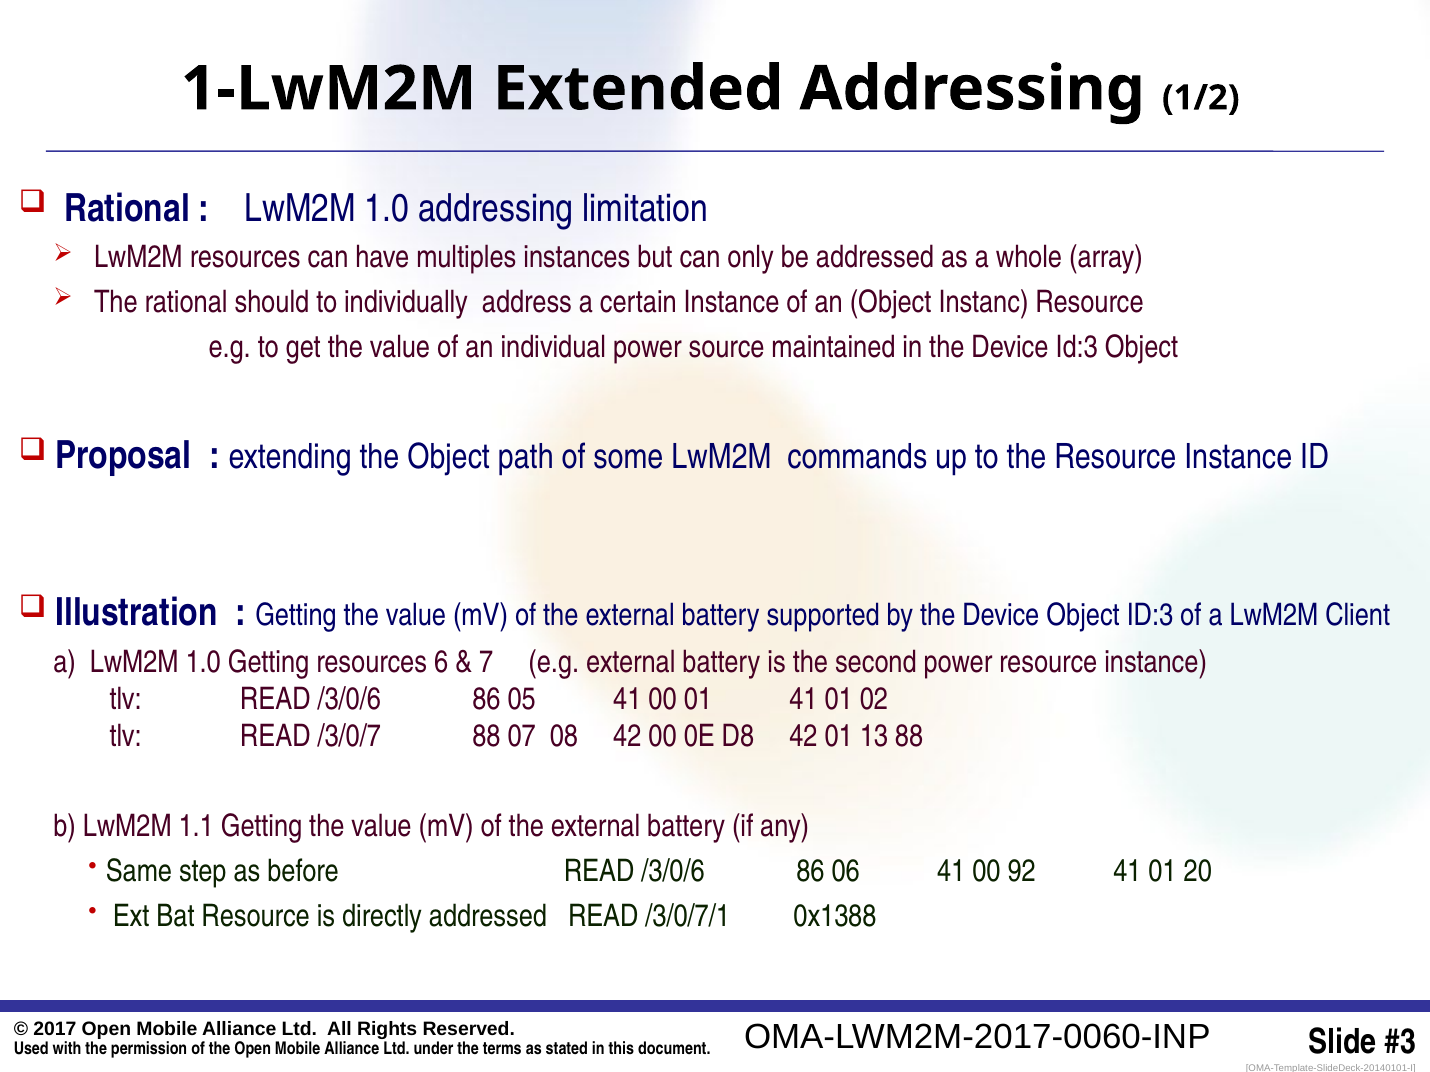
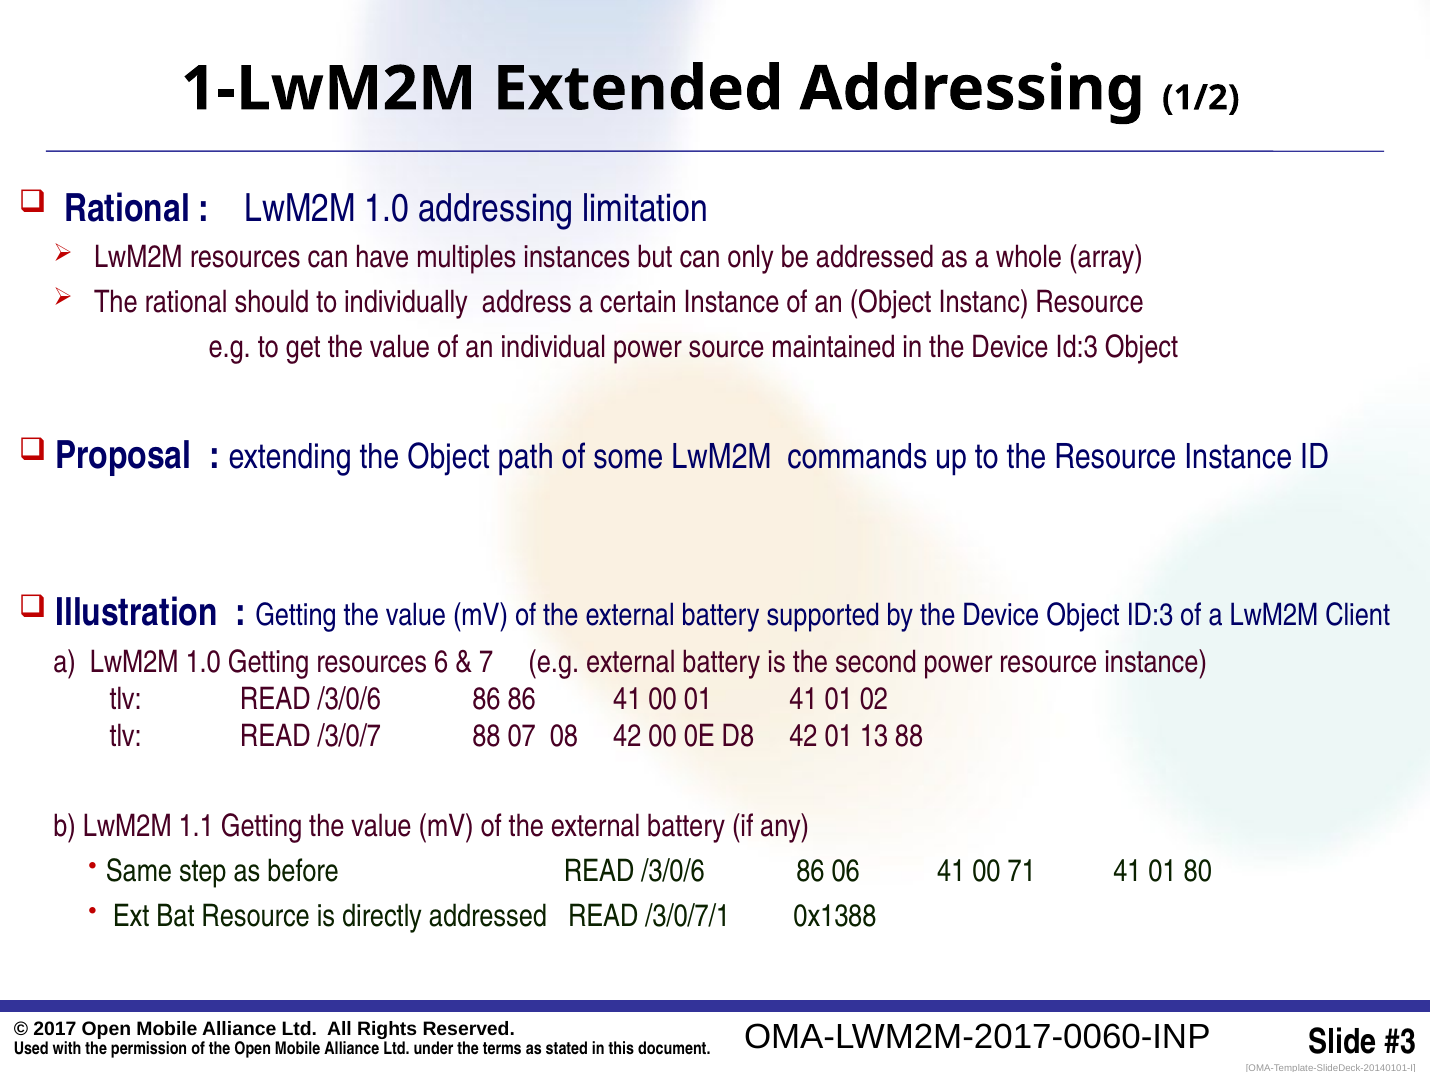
86 05: 05 -> 86 (522, 700)
92: 92 -> 71 (1022, 872)
20: 20 -> 80 (1198, 872)
